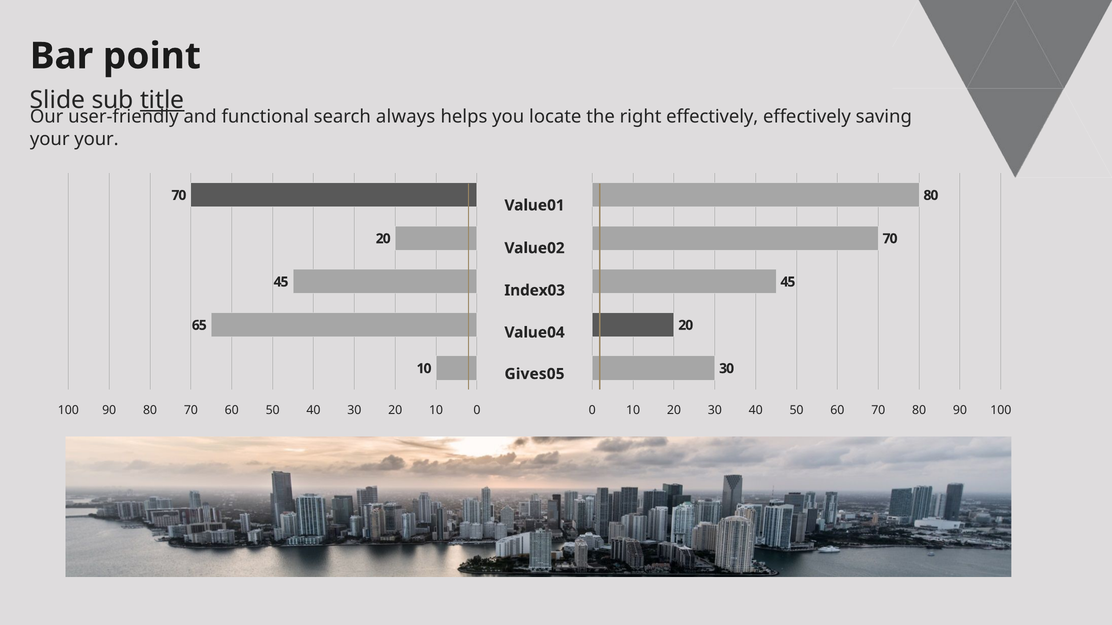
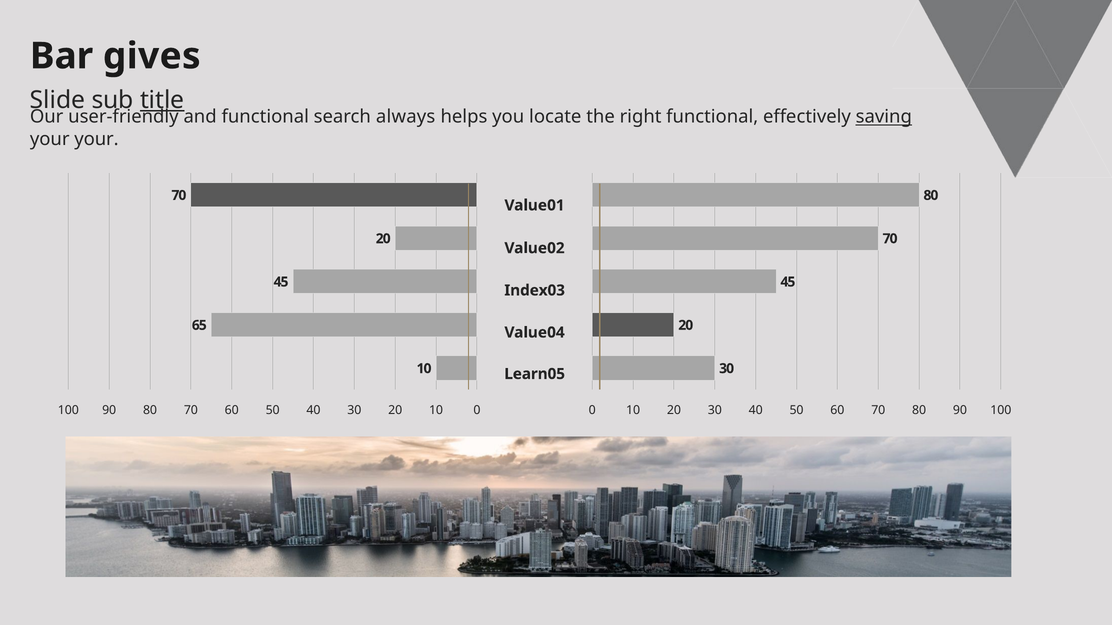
point: point -> gives (152, 56)
right effectively: effectively -> functional (712, 117)
saving underline: none -> present (884, 117)
Gives05: Gives05 -> Learn05 (535, 374)
